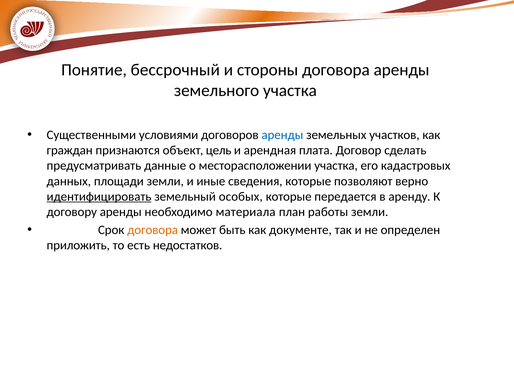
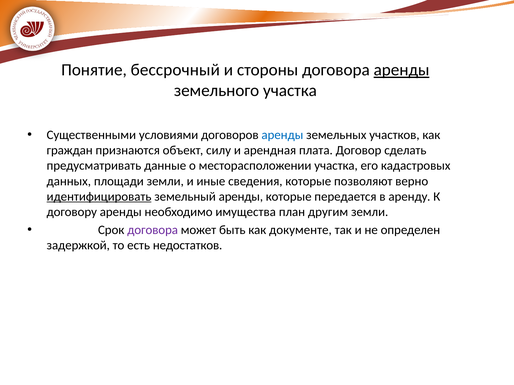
аренды underline: none -> present (402, 70)
цель: цель -> силу (219, 151)
земельный особых: особых -> аренды (241, 197)
материала: материала -> имущества (246, 212)
работы: работы -> другим (328, 212)
договора colour: orange -> purple (153, 230)
приложить: приложить -> задержкой (78, 246)
